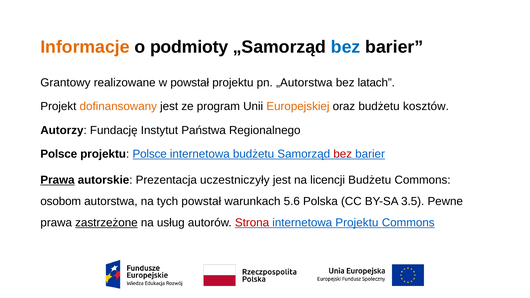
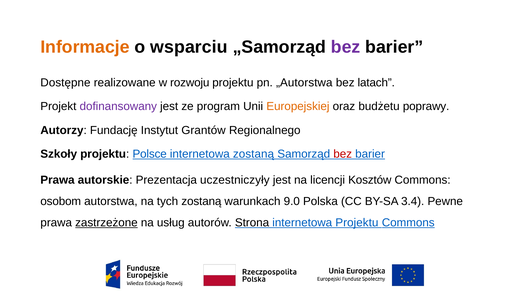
podmioty: podmioty -> wsparciu (189, 47)
bez colour: blue -> purple (346, 47)
Grantowy: Grantowy -> Dostępne (65, 83)
w powstał: powstał -> rozwoju (190, 83)
dofinansowany colour: orange -> purple (118, 107)
kosztów: kosztów -> poprawy (426, 107)
Państwa: Państwa -> Grantów (204, 130)
Polsce: Polsce -> Szkoły (59, 154)
internetowa budżetu: budżetu -> zostaną (253, 154)
Prawa underline: present -> none (57, 180)
licencji Budżetu: Budżetu -> Kosztów (370, 180)
tych powstał: powstał -> zostaną (201, 202)
5.6: 5.6 -> 9.0 (292, 202)
3.5: 3.5 -> 3.4 (413, 202)
Strona colour: red -> black (252, 223)
